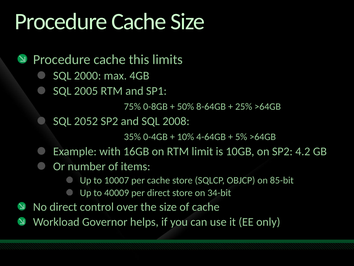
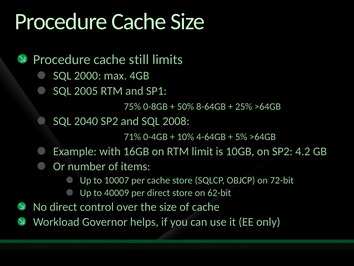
this: this -> still (139, 60)
2052: 2052 -> 2040 (86, 121)
35%: 35% -> 71% (132, 137)
85-bit: 85-bit -> 72-bit (282, 180)
34-bit: 34-bit -> 62-bit (219, 192)
